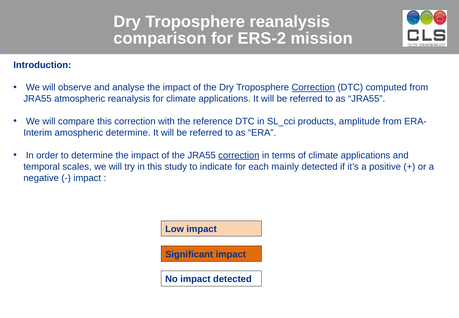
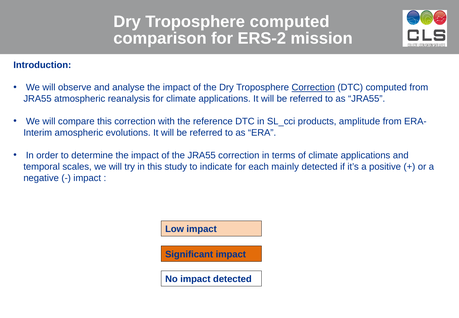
Troposphere reanalysis: reanalysis -> computed (290, 22)
amospheric determine: determine -> evolutions (128, 133)
correction underline: present -> none (239, 155)
